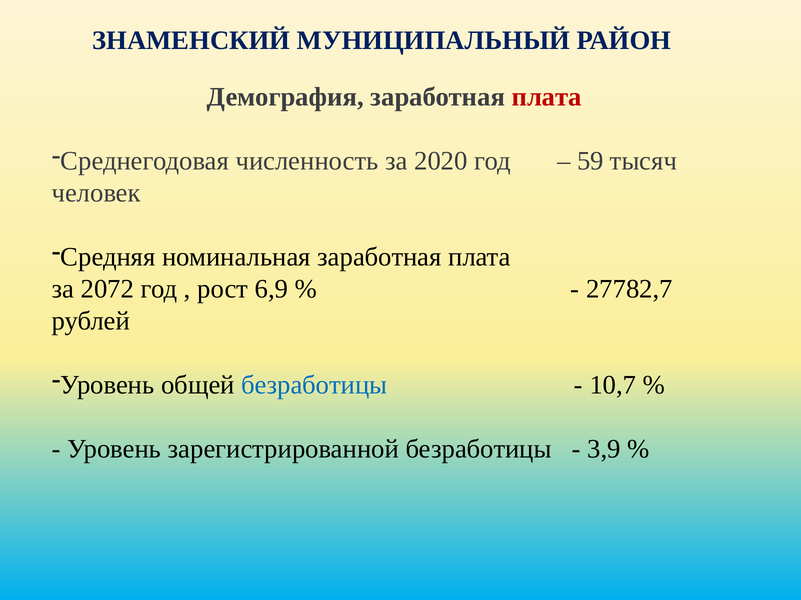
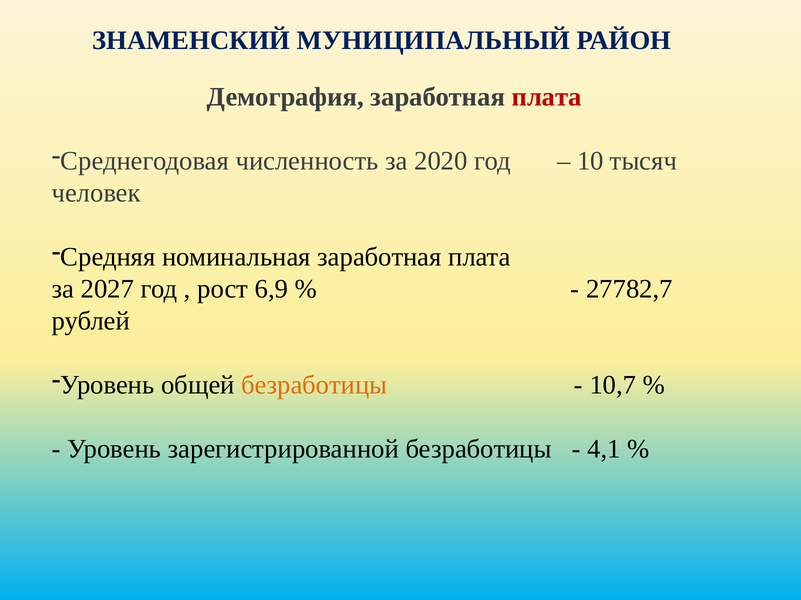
59: 59 -> 10 (590, 161)
2072: 2072 -> 2027 (107, 289)
безработицы colour: blue -> orange (314, 385)
3,9: 3,9 -> 4,1 (604, 449)
